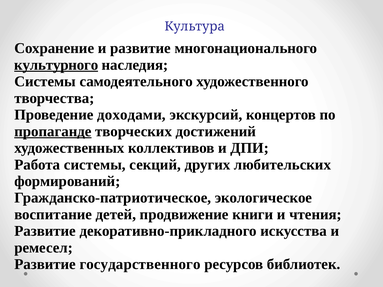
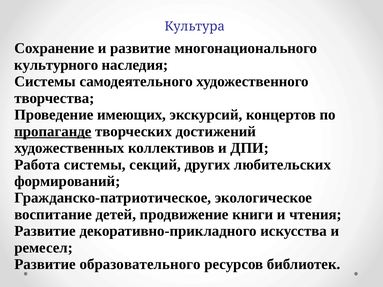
культурного underline: present -> none (56, 65)
доходами: доходами -> имеющих (132, 115)
государственного: государственного -> образовательного (140, 265)
